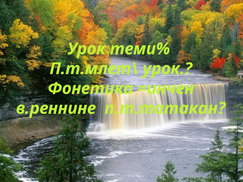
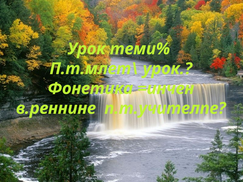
п.т.татакан: п.т.татакан -> п.т.учителпе (165, 108)
